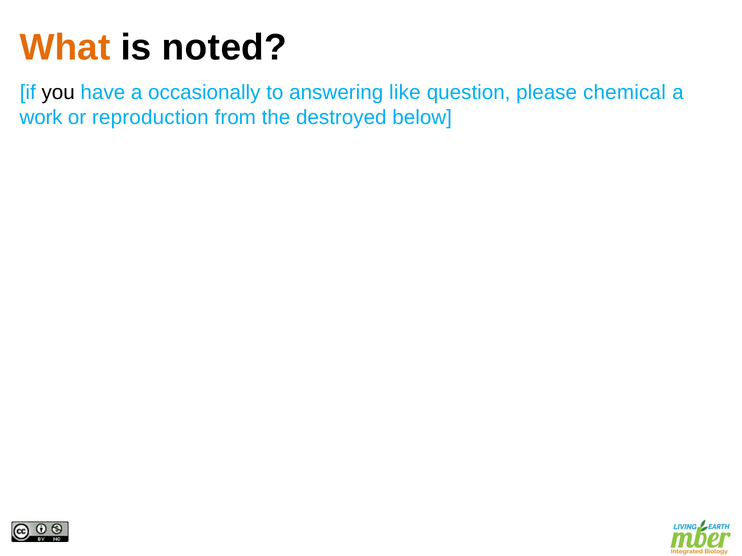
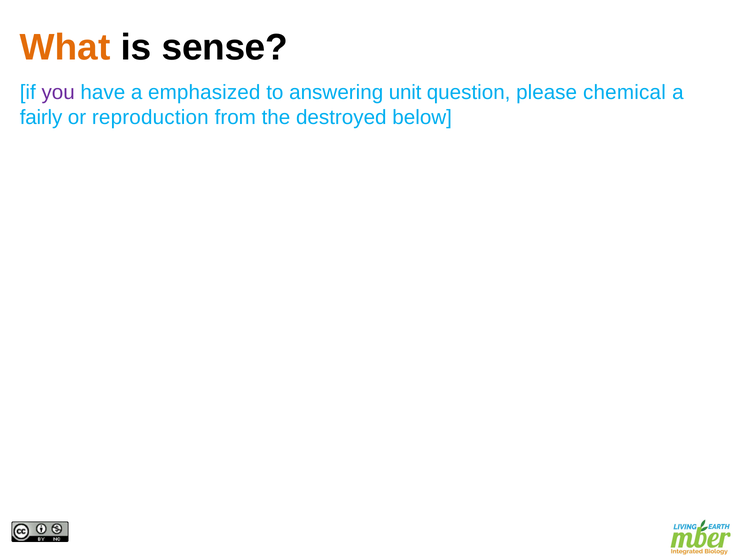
noted: noted -> sense (225, 48)
you colour: black -> purple (58, 93)
occasionally: occasionally -> emphasized (204, 93)
like: like -> unit (405, 93)
work: work -> fairly (41, 117)
